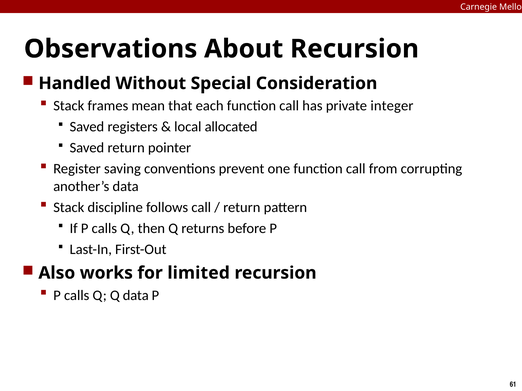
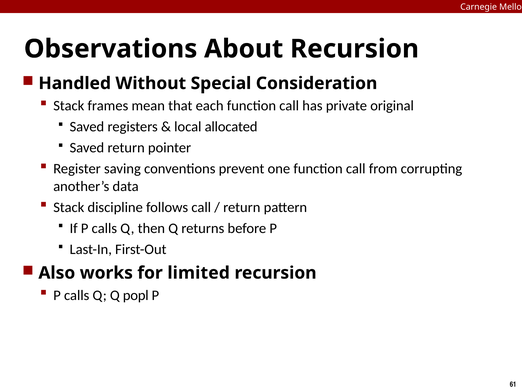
integer: integer -> original (392, 106)
Q data: data -> popl (136, 296)
